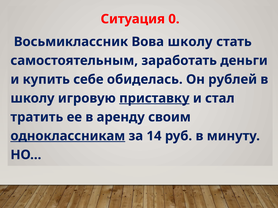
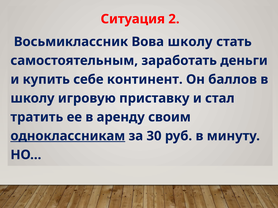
0: 0 -> 2 (174, 19)
обиделась: обиделась -> континент (145, 80)
рублей: рублей -> баллов (233, 80)
приставку underline: present -> none (154, 98)
14: 14 -> 30 (154, 136)
